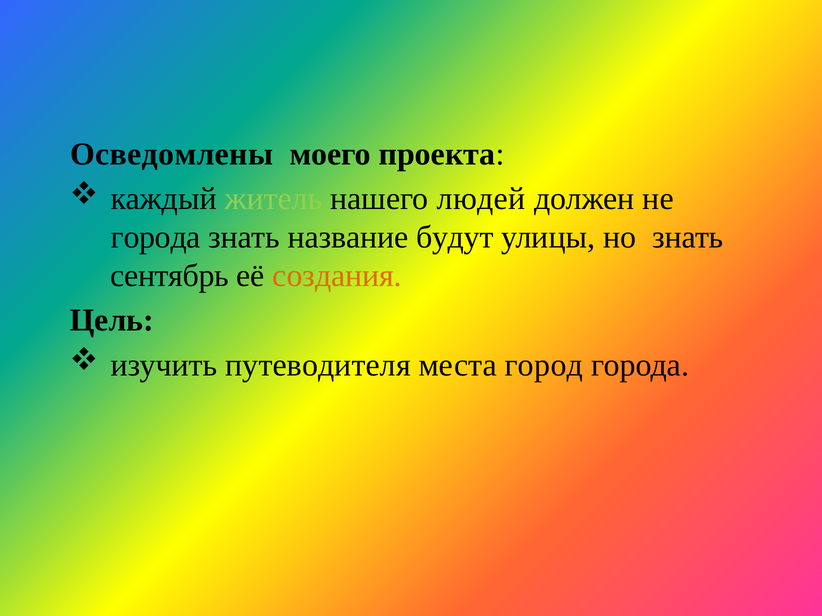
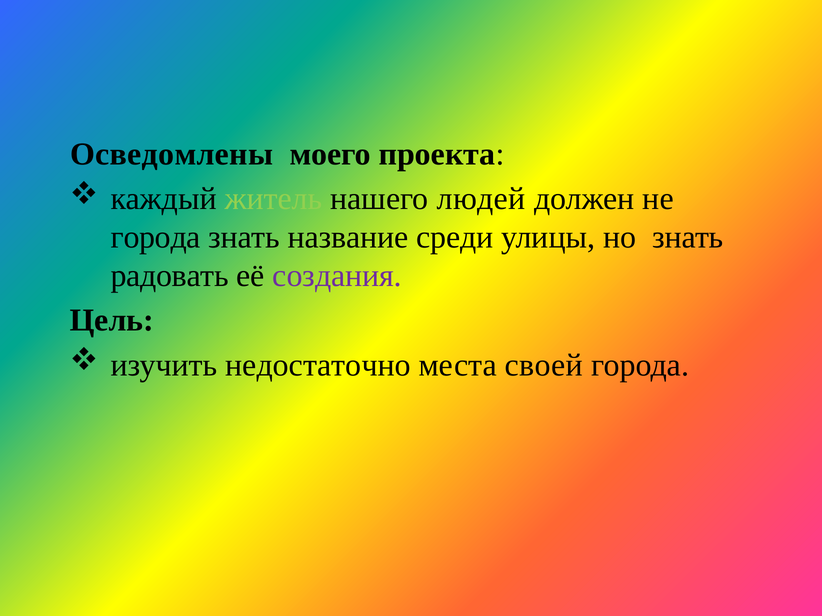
будут: будут -> среди (455, 237)
сентябрь: сентябрь -> радовать (170, 276)
создания colour: orange -> purple (337, 276)
путеводителя: путеводителя -> недостаточно (318, 365)
город: город -> своей (544, 365)
